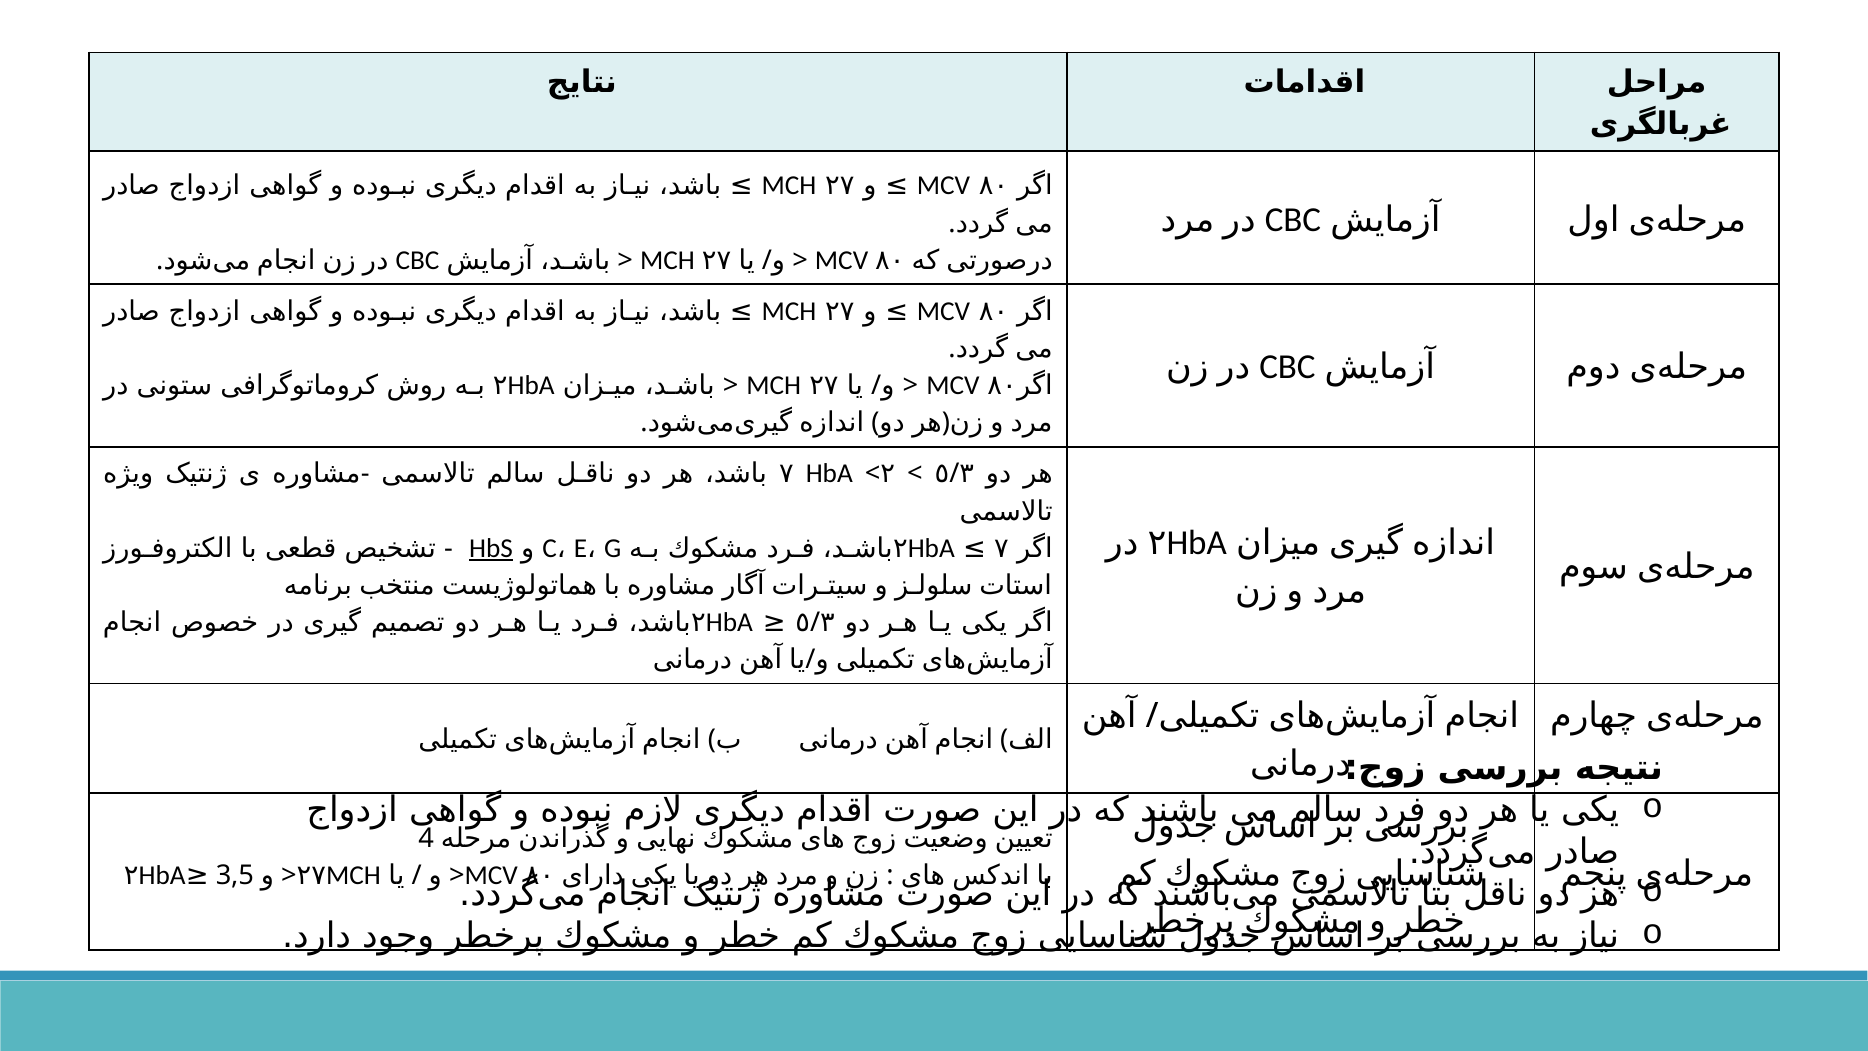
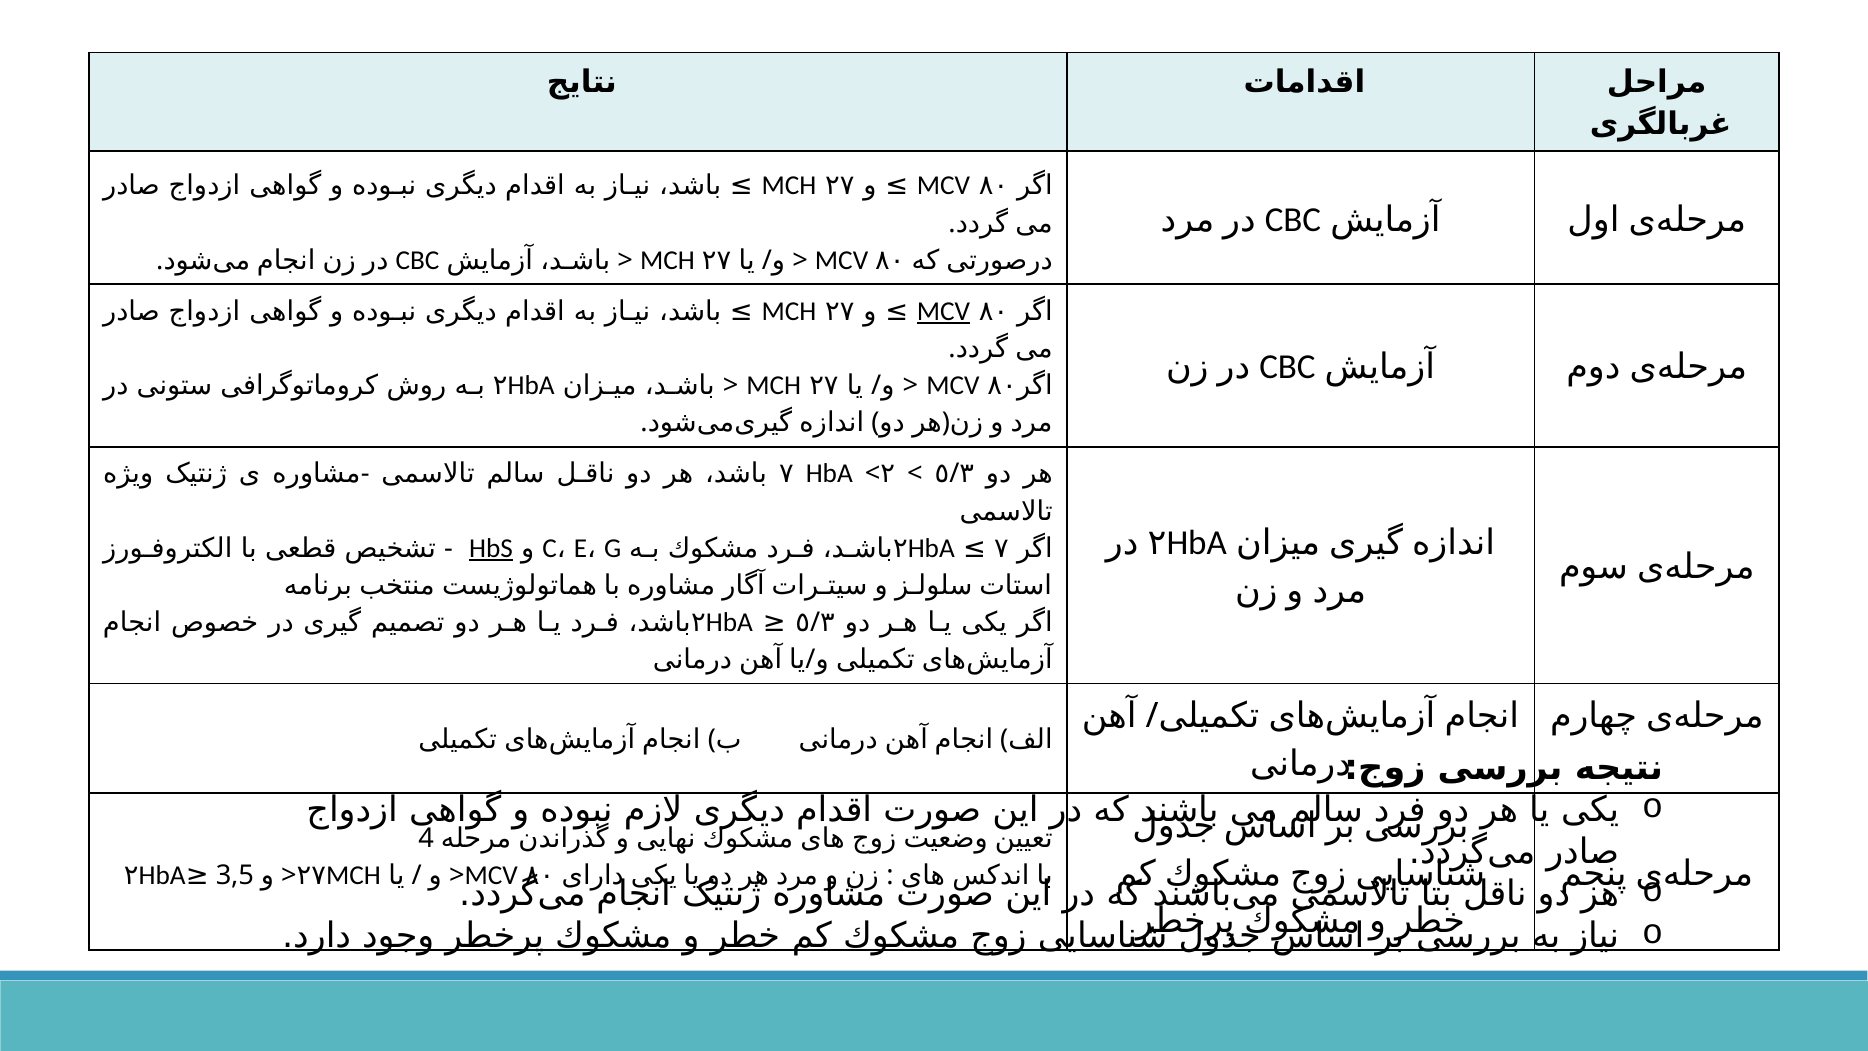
MCV underline: none -> present (944, 311)
